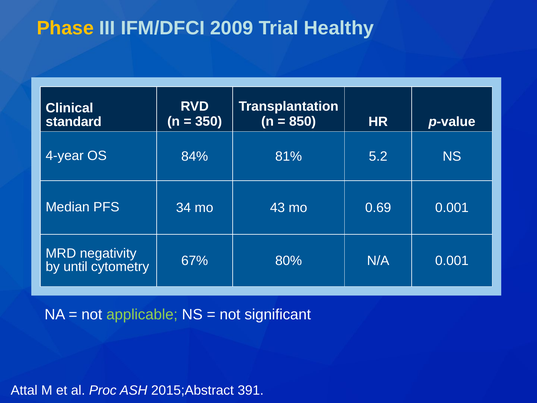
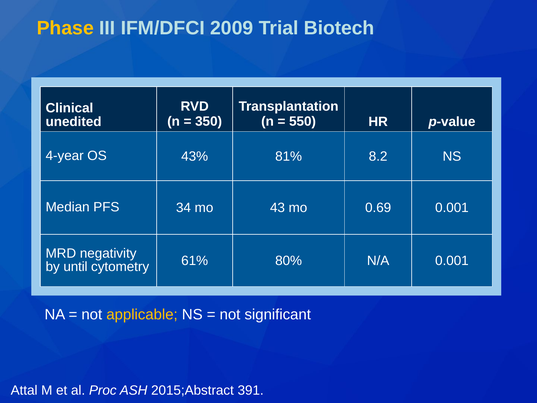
Healthy: Healthy -> Biotech (339, 28)
850: 850 -> 550 (303, 121)
standard: standard -> unedited (74, 122)
84%: 84% -> 43% (195, 156)
5.2: 5.2 -> 8.2 (378, 156)
67%: 67% -> 61% (195, 261)
applicable colour: light green -> yellow (142, 314)
